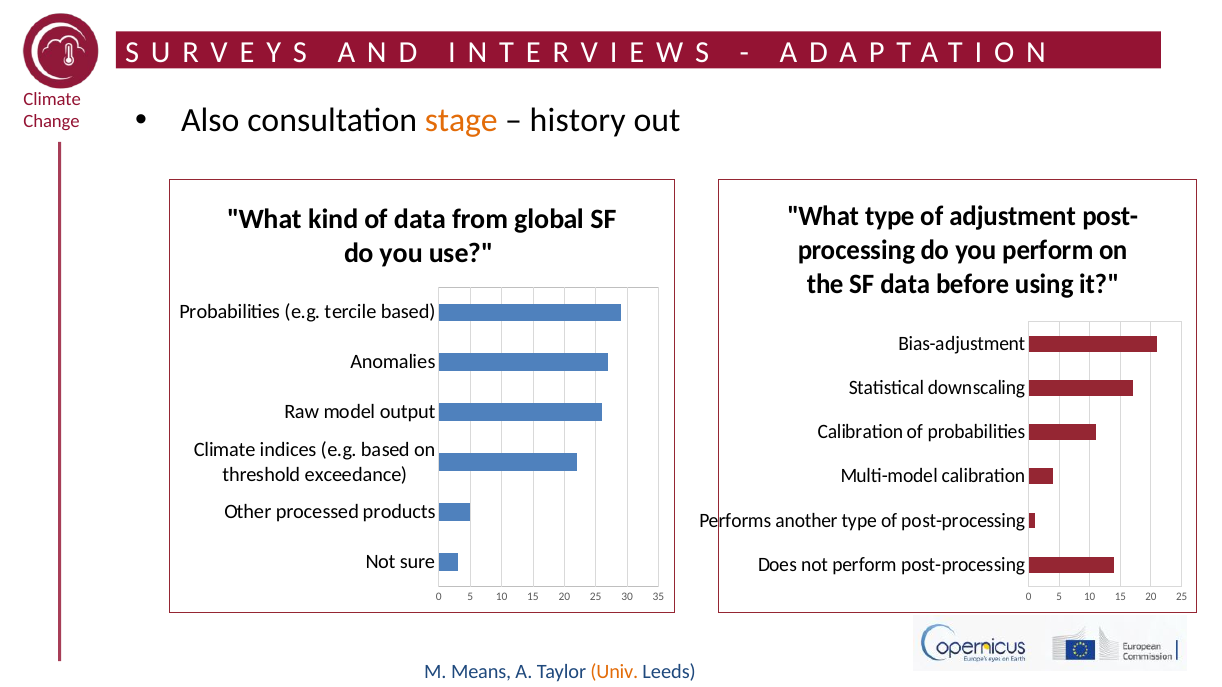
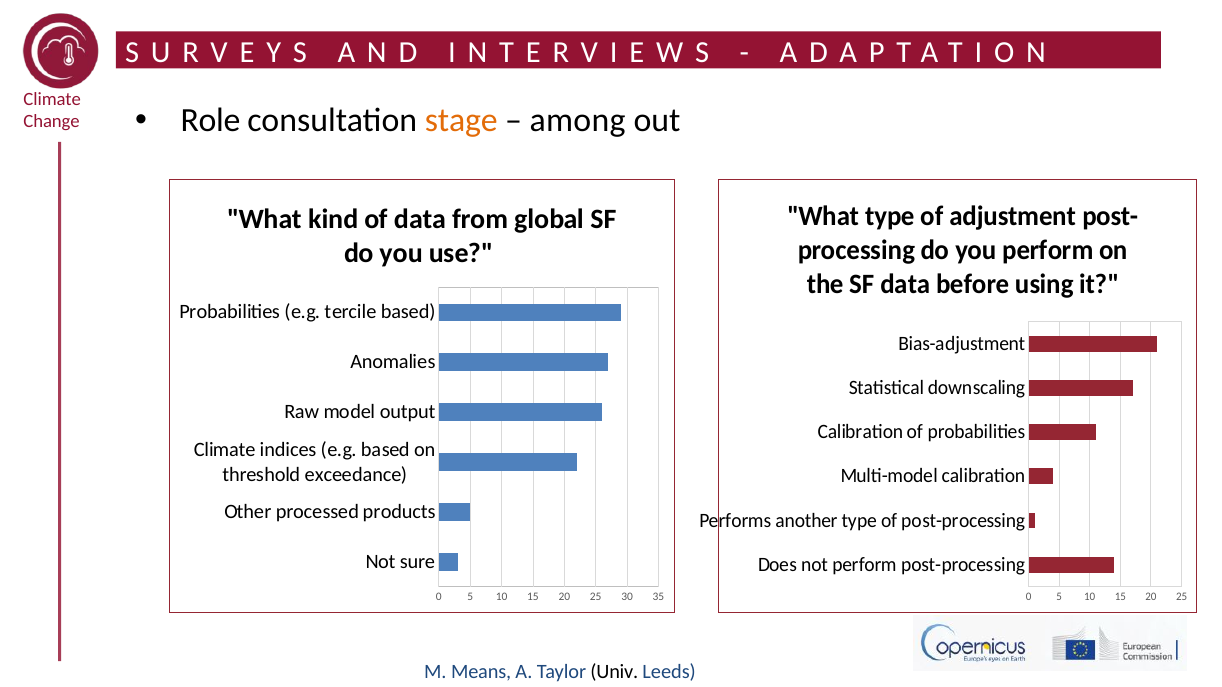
Also: Also -> Role (210, 121)
history: history -> among (578, 121)
Univ colour: orange -> black (614, 672)
